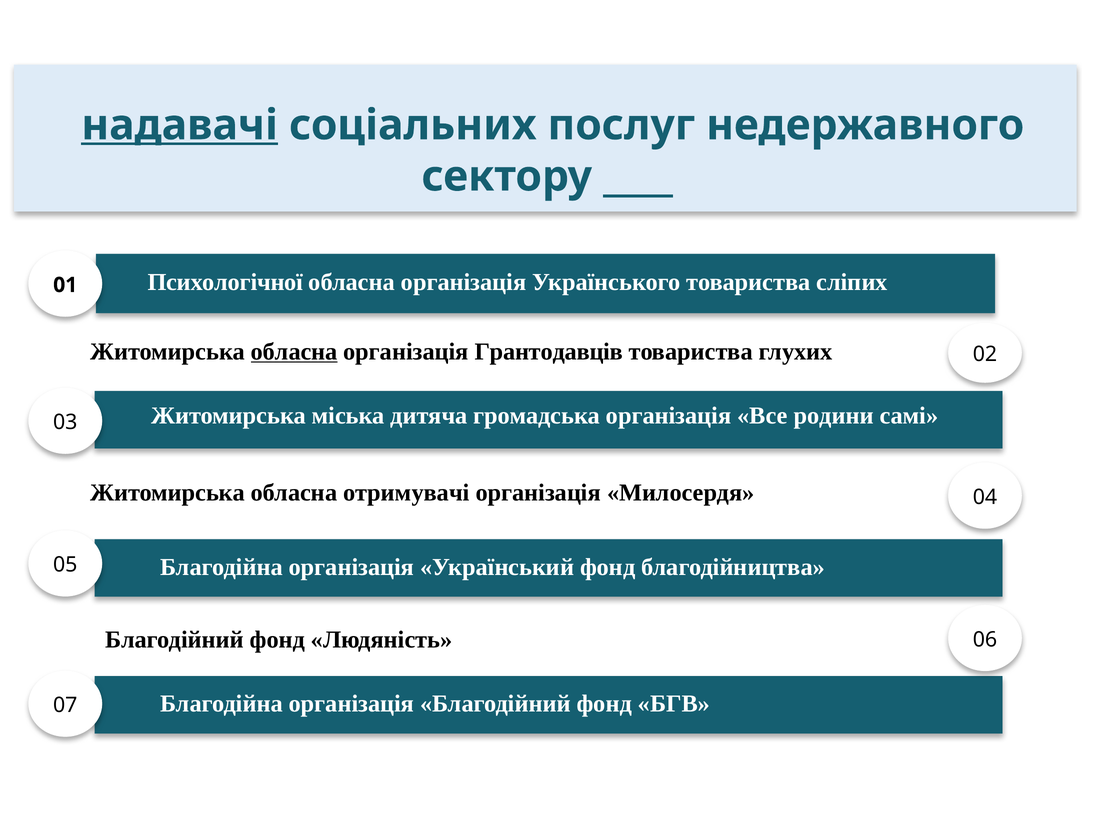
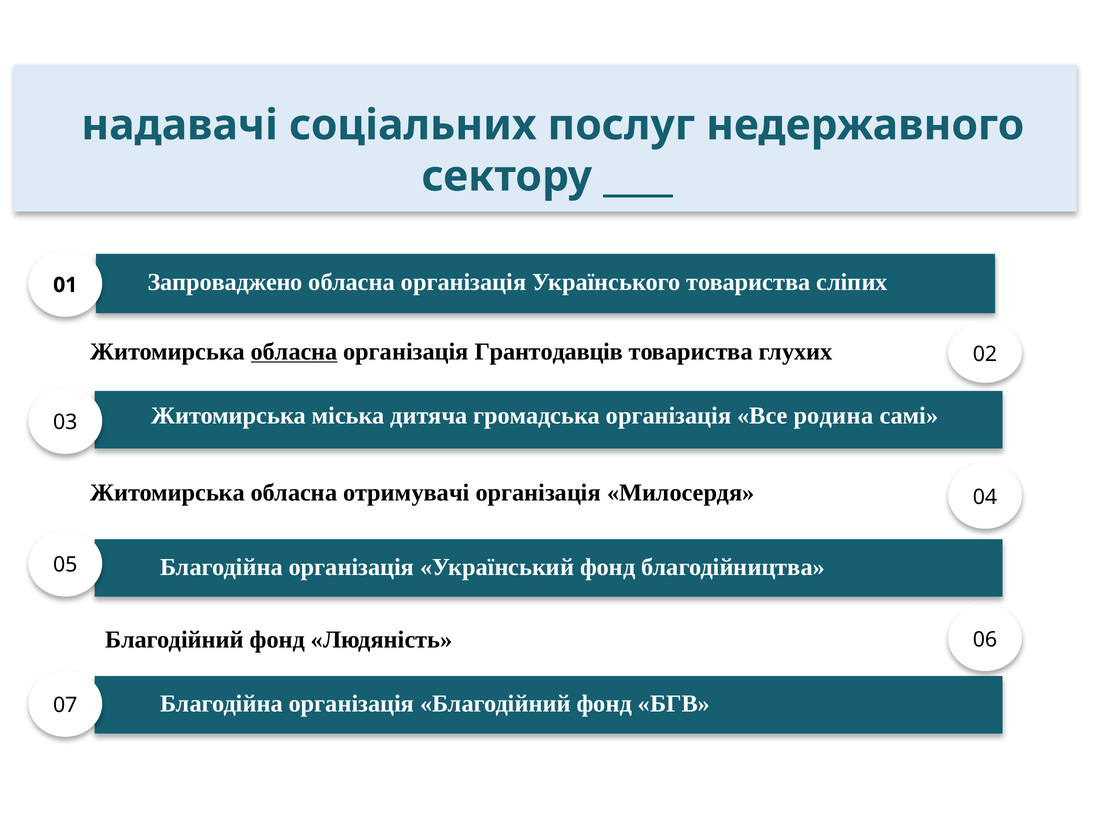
надавачі underline: present -> none (180, 125)
Психологічної: Психологічної -> Запроваджено (225, 282)
родини: родини -> родина (833, 416)
